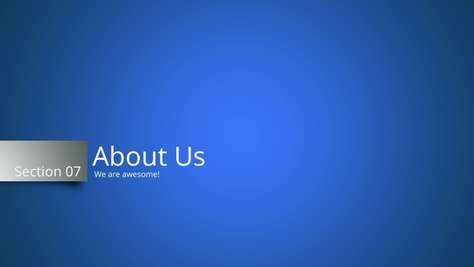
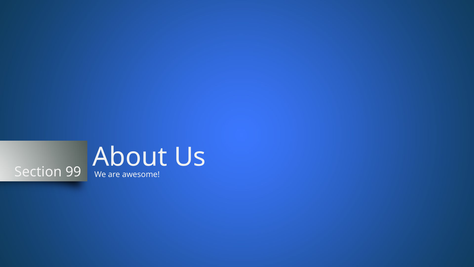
07: 07 -> 99 (73, 172)
